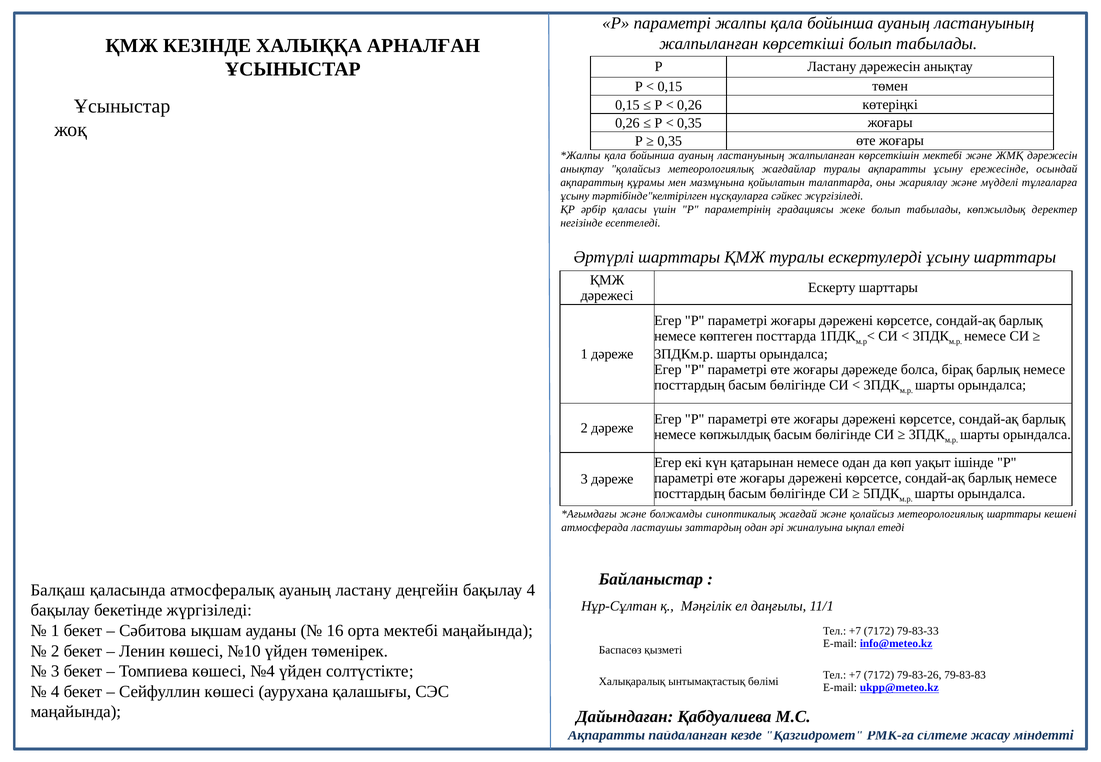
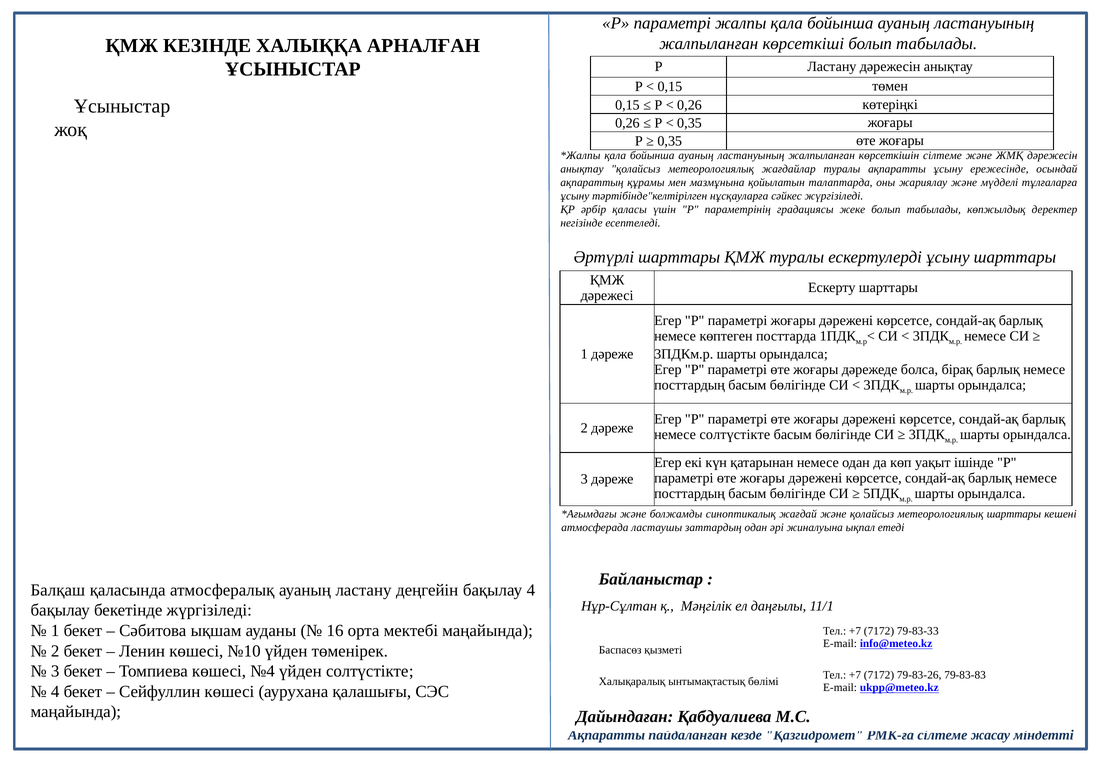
көрсеткішін мектебі: мектебі -> сілтеме (942, 156)
немесе көпжылдық: көпжылдық -> солтүстікте (735, 435)
